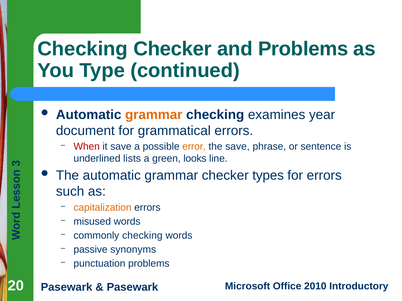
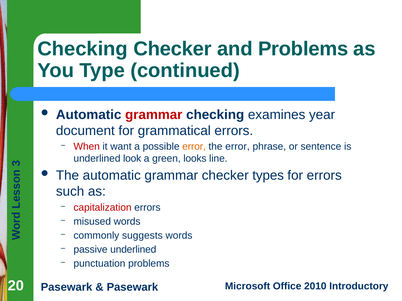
grammar colour: orange -> red (154, 115)
it save: save -> want (121, 147)
the save: save -> error (237, 147)
lists: lists -> look (132, 159)
capitalization colour: orange -> red (103, 208)
commonly checking: checking -> suggests (142, 236)
passive synonyms: synonyms -> underlined (133, 250)
